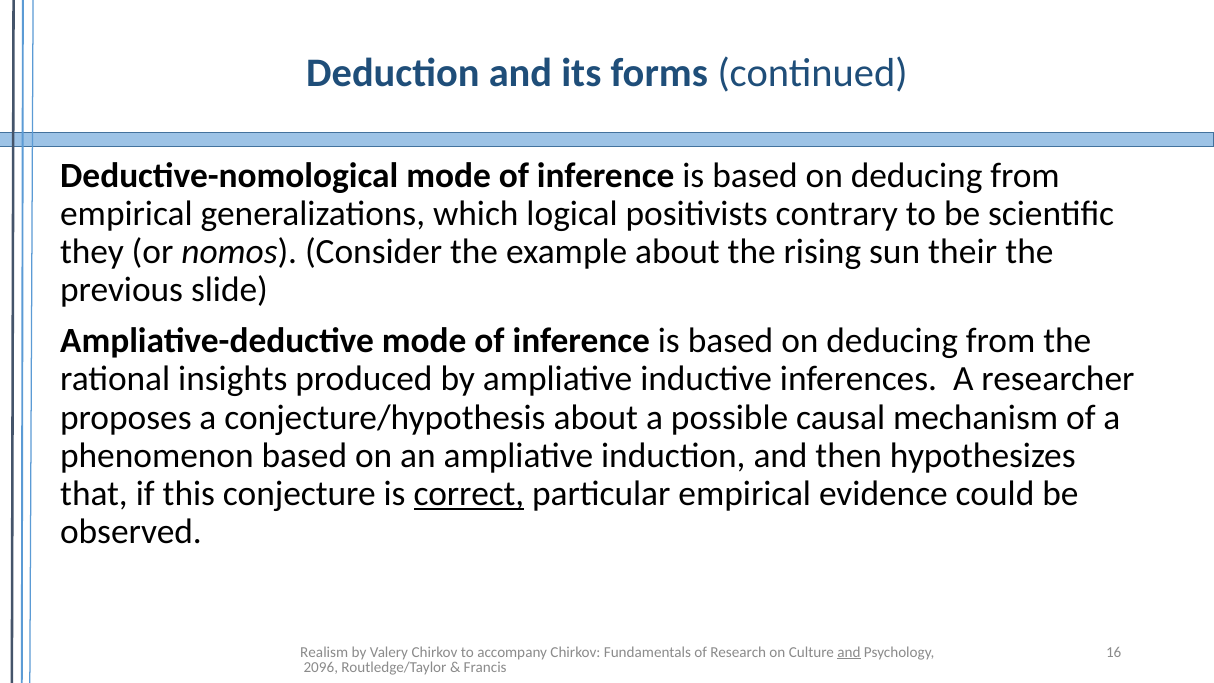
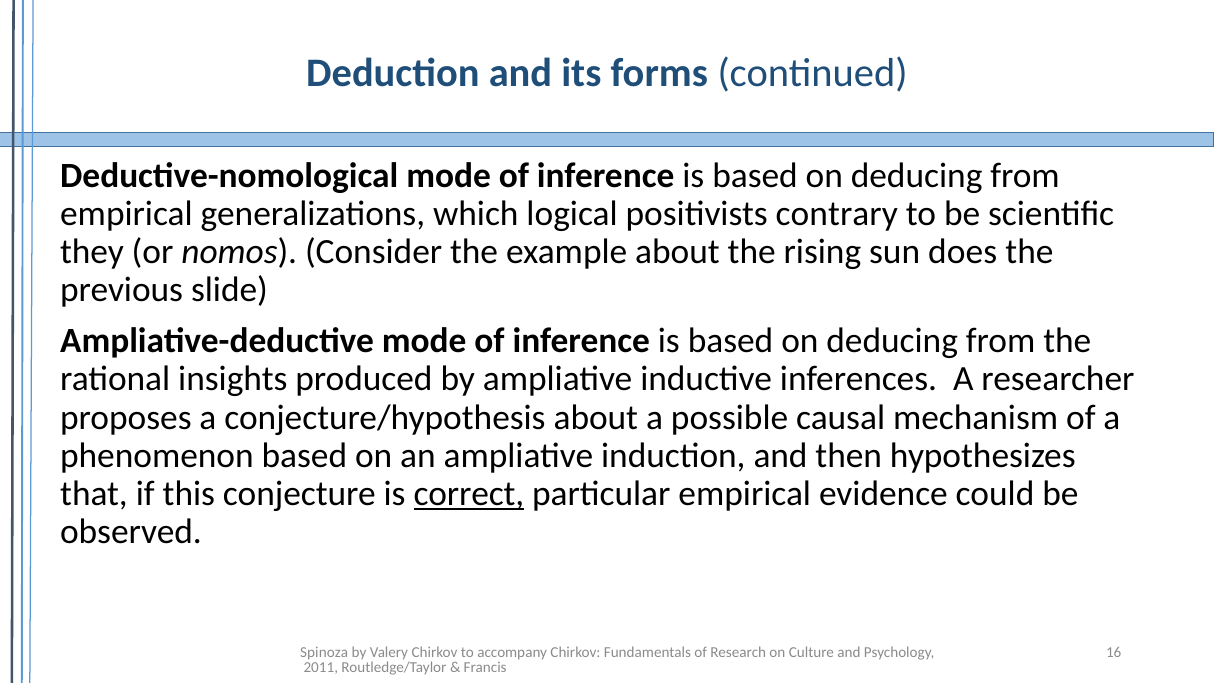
their: their -> does (963, 252)
Realism: Realism -> Spinoza (324, 652)
and underline: present -> none (849, 652)
2096: 2096 -> 2011 (321, 667)
